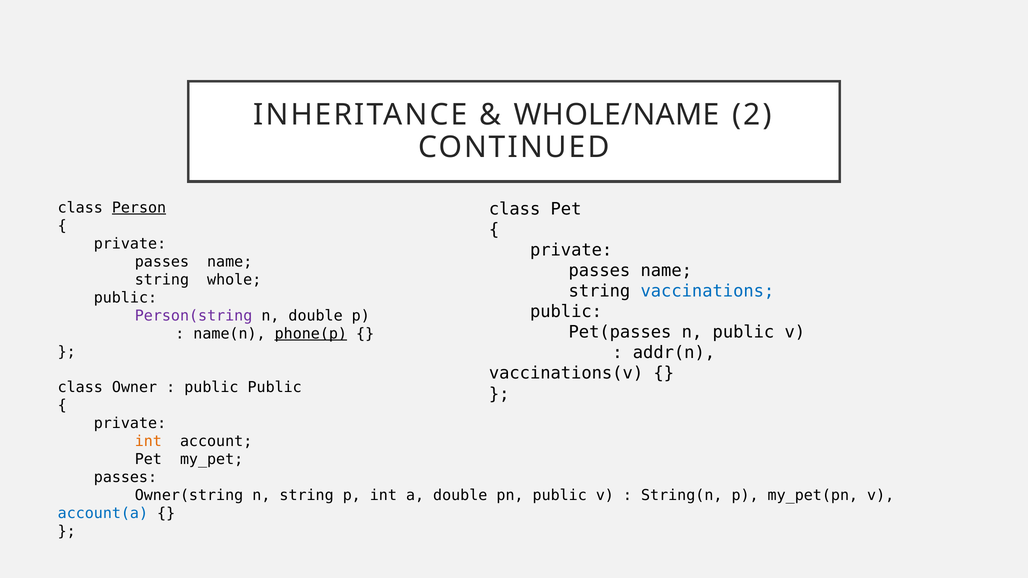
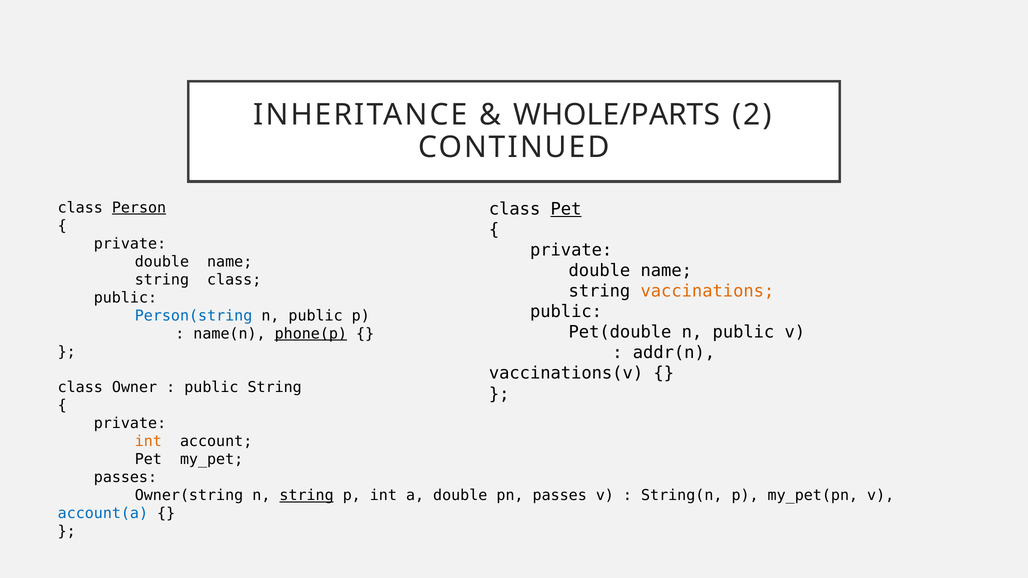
WHOLE/NAME: WHOLE/NAME -> WHOLE/PARTS (617, 115)
Pet underline: none -> present (566, 209)
passes: passes -> double (162, 262)
passes: passes -> double (599, 271)
string whole: whole -> class (234, 280)
vaccinations colour: blue -> orange (707, 291)
Person(string colour: purple -> blue (194, 316)
double: double -> public (316, 316)
Pet(passes: Pet(passes -> Pet(double (620, 332)
public Public: Public -> String (275, 388)
string underline: none -> present (307, 496)
pn public: public -> passes (560, 496)
